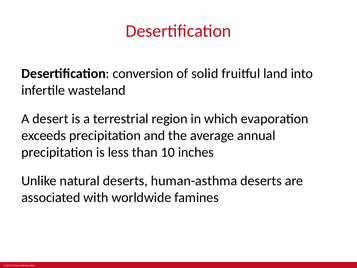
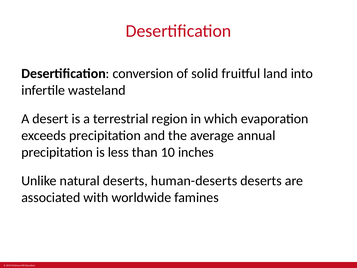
human-asthma: human-asthma -> human-deserts (194, 181)
